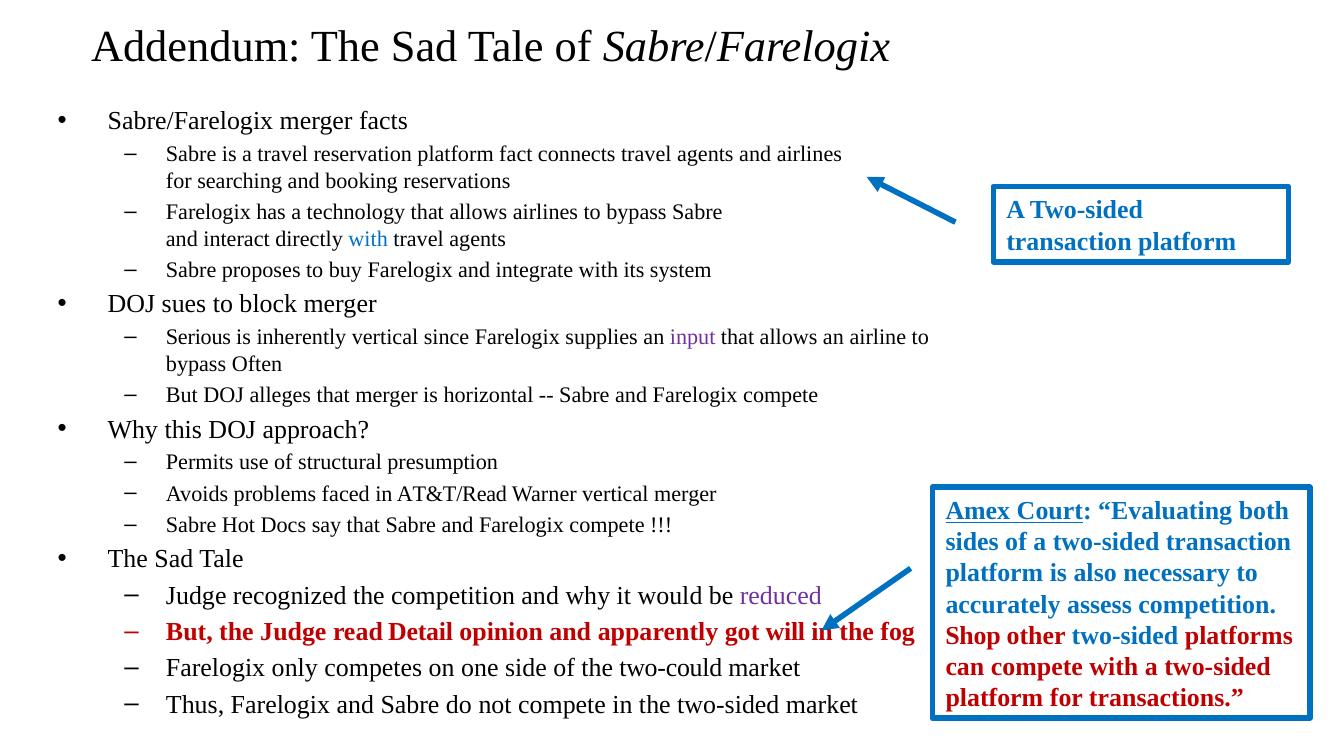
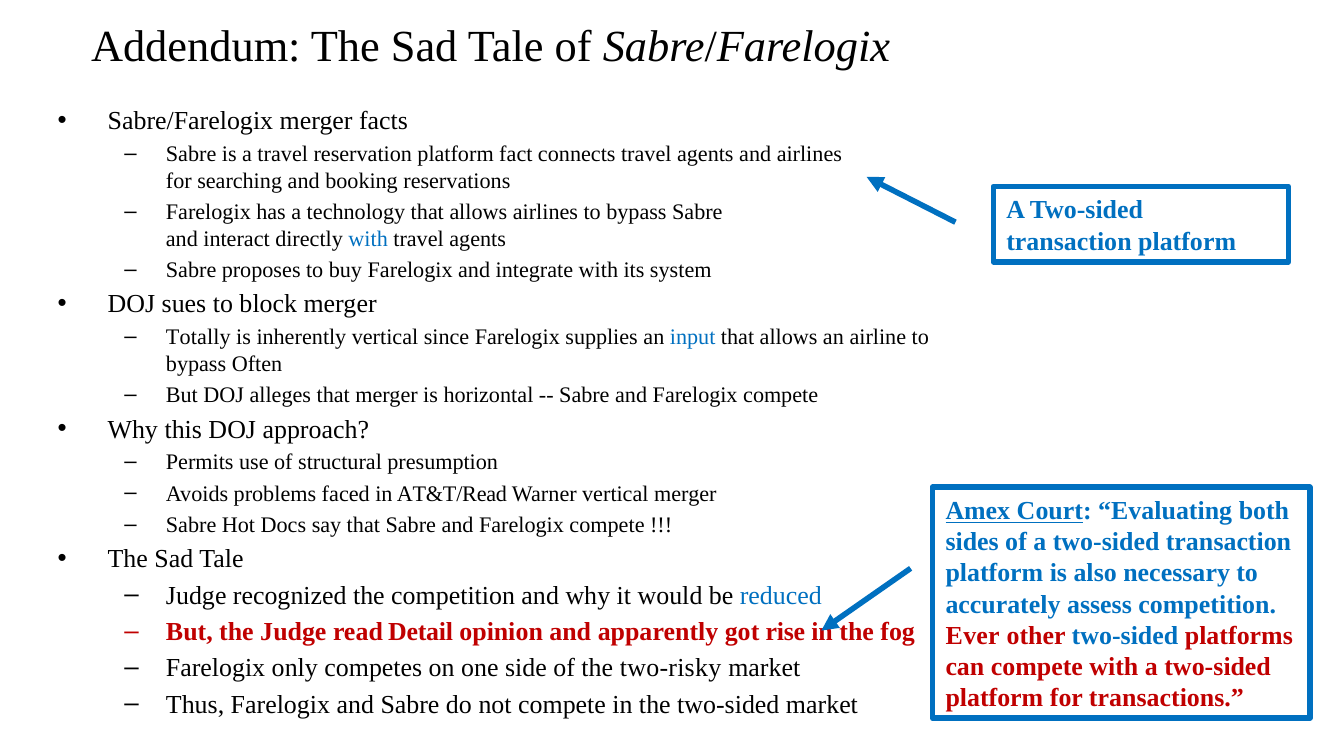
Serious: Serious -> Totally (198, 337)
input colour: purple -> blue (693, 337)
reduced colour: purple -> blue (781, 595)
will: will -> rise (785, 631)
Shop: Shop -> Ever (973, 635)
two-could: two-could -> two-risky (671, 668)
